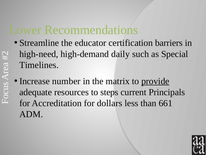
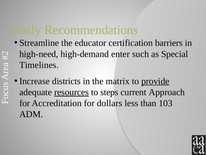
Lower: Lower -> Easily (25, 30)
daily: daily -> enter (121, 54)
number: number -> districts (66, 81)
resources underline: none -> present (71, 92)
Principals: Principals -> Approach (167, 92)
661: 661 -> 103 (166, 103)
